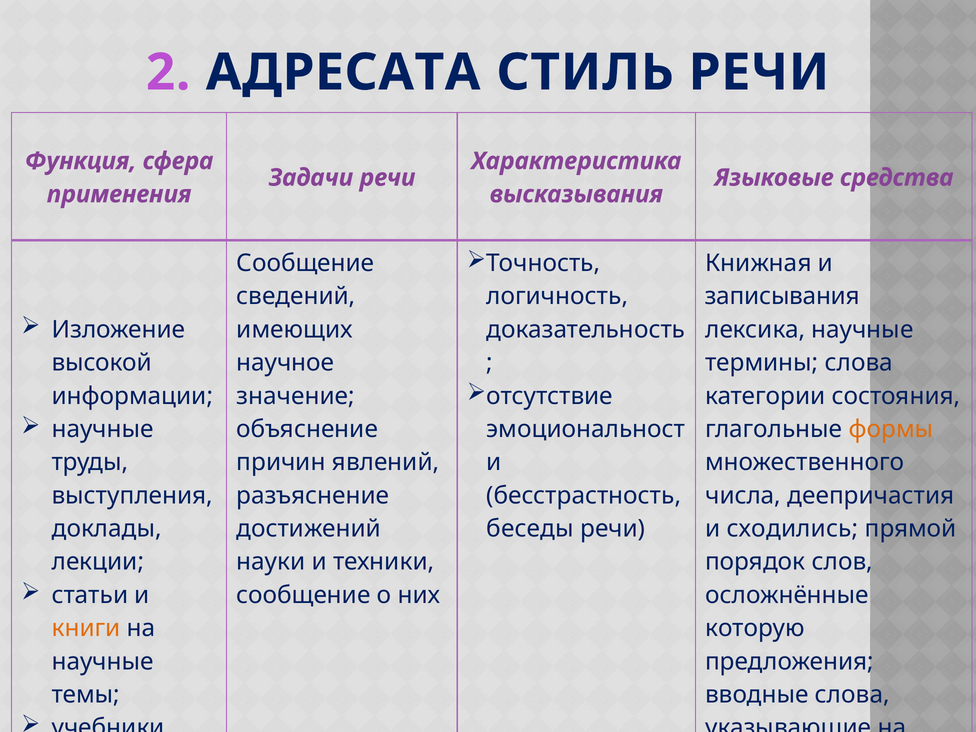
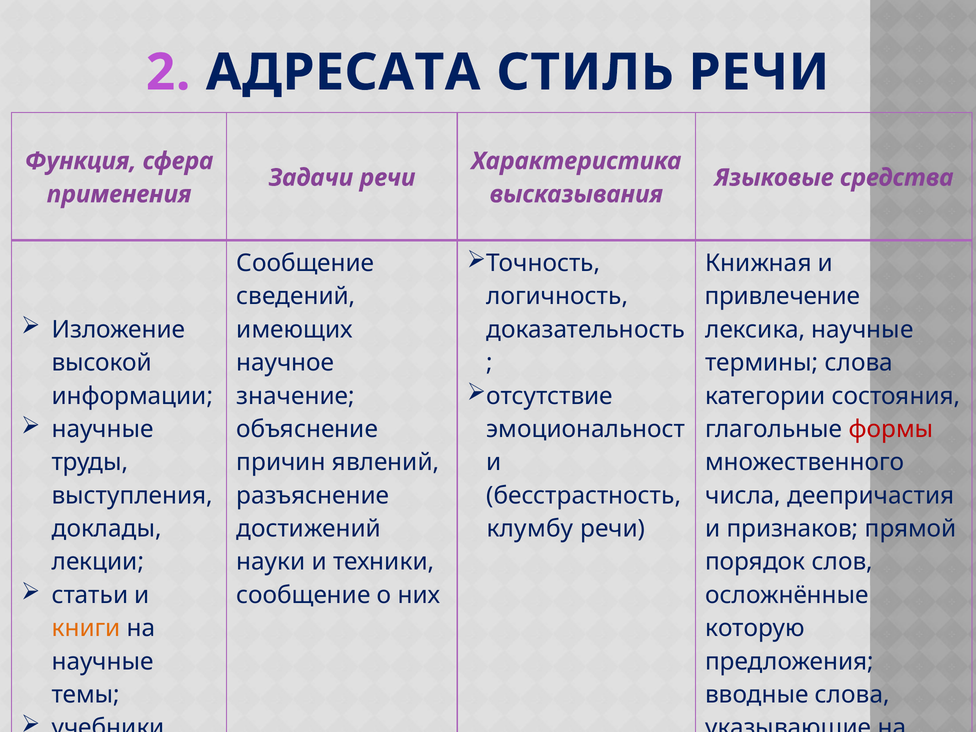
записывания: записывания -> привлечение (782, 296)
формы colour: orange -> red (891, 429)
беседы: беседы -> клумбу (530, 529)
сходились: сходились -> признаков (793, 529)
